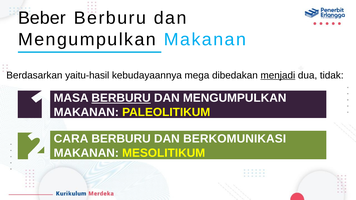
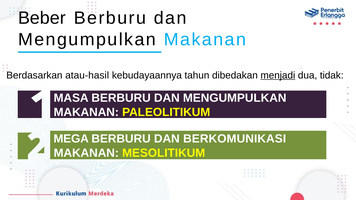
yaitu-hasil: yaitu-hasil -> atau-hasil (87, 75)
mega: mega -> tahun (197, 75)
BERBURU underline: present -> none (121, 98)
CARA: CARA -> MEGA (71, 139)
